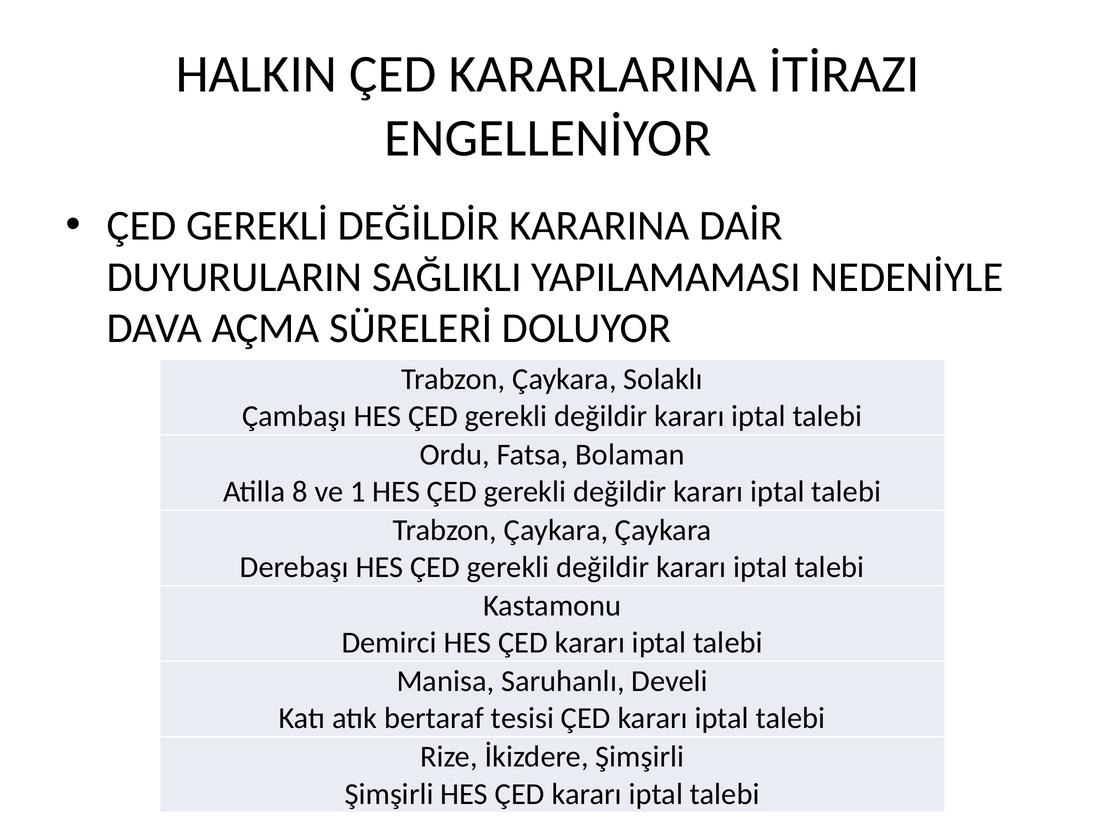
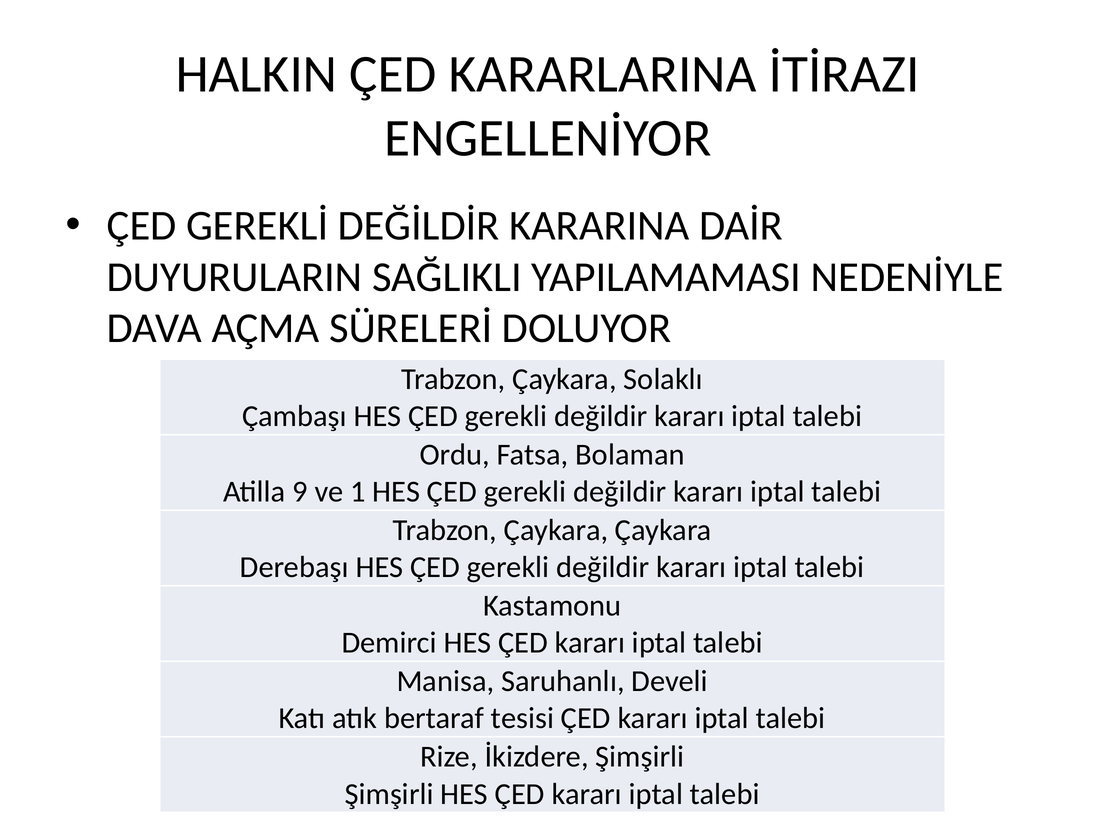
8: 8 -> 9 (300, 492)
